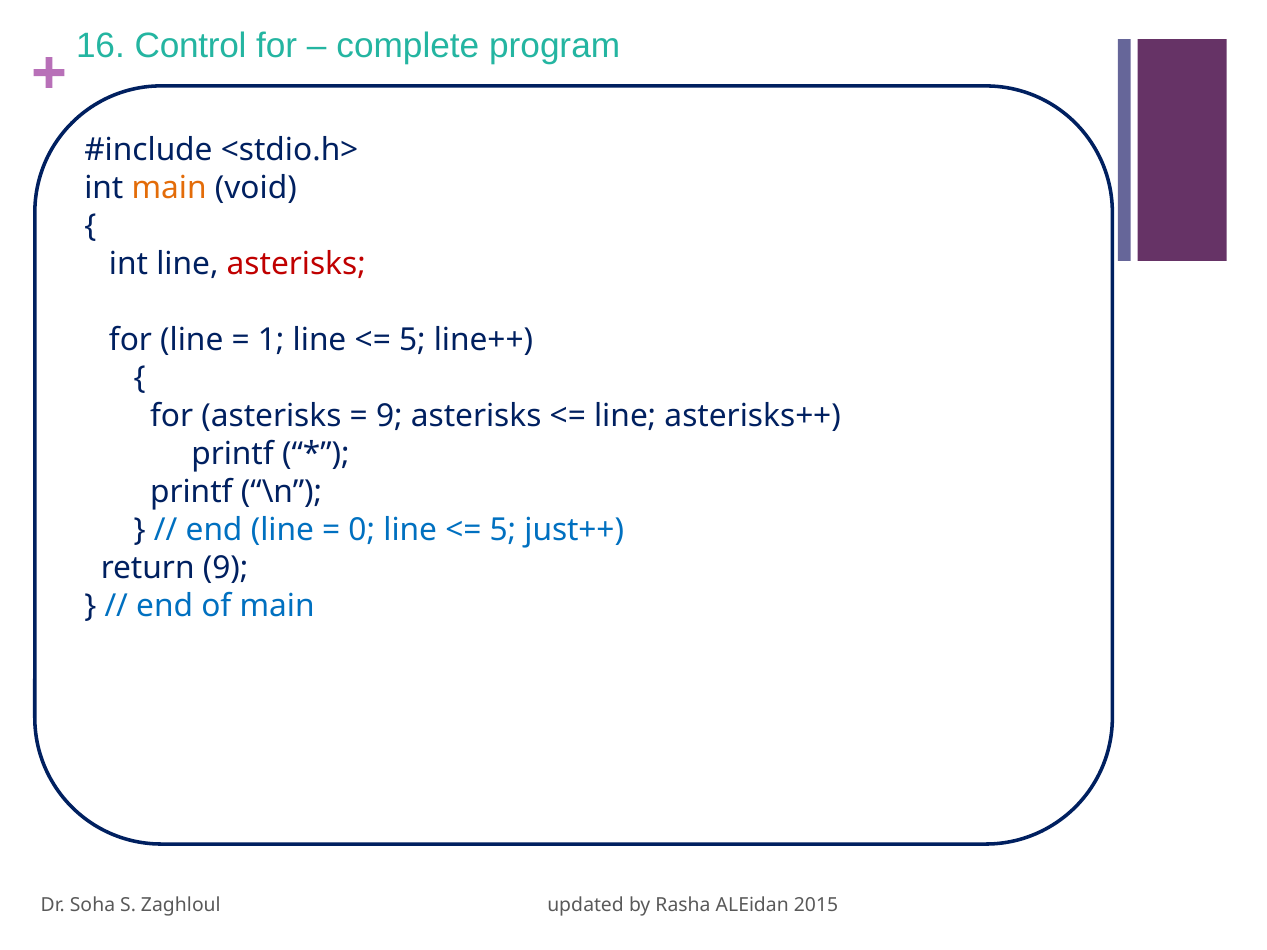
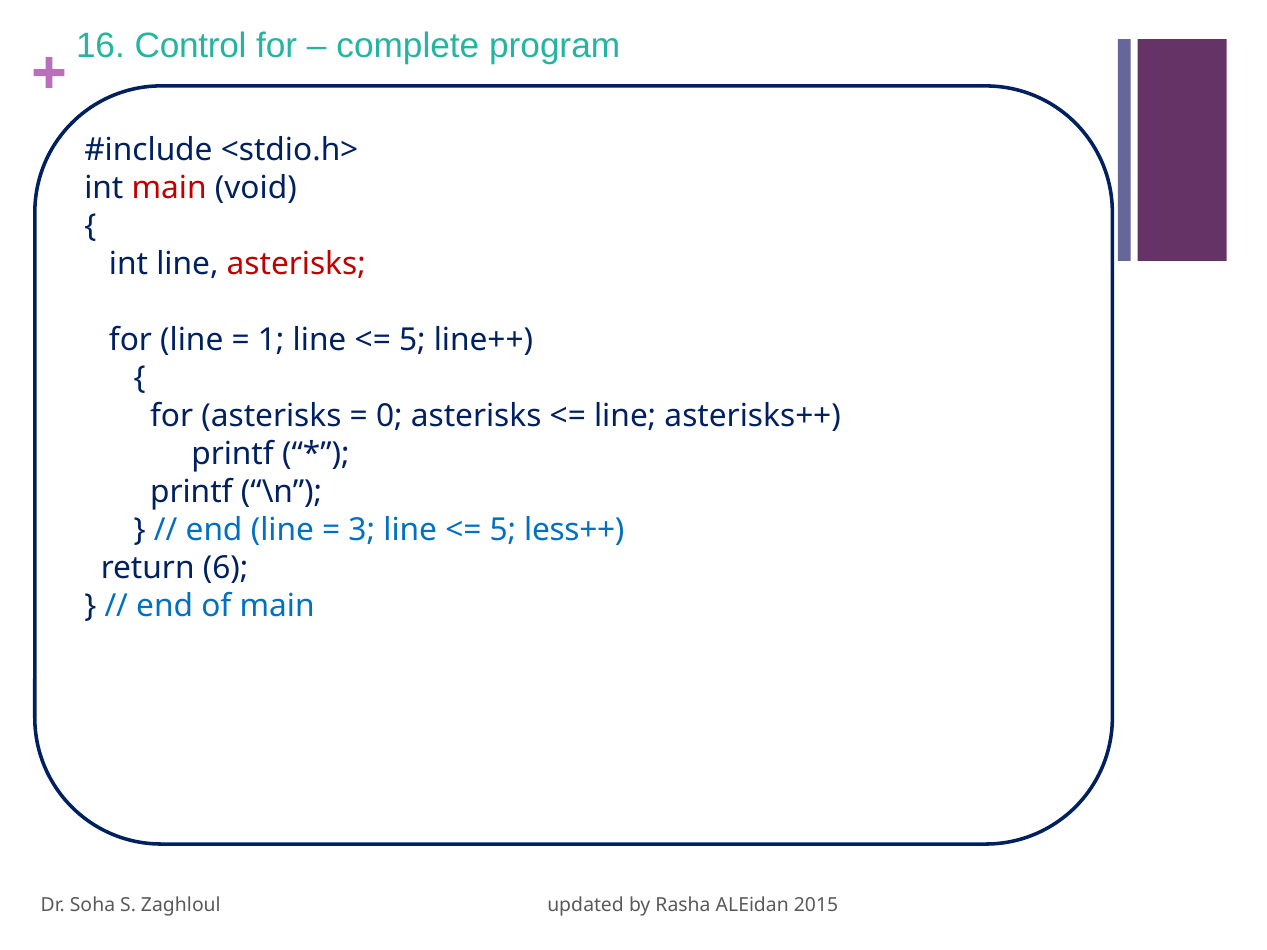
main colour: orange -> red (169, 188)
9: 9 -> 0 (389, 416)
0: 0 -> 3 (362, 531)
just++: just++ -> less++ (574, 531)
return 9: 9 -> 6 (226, 569)
